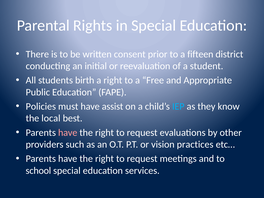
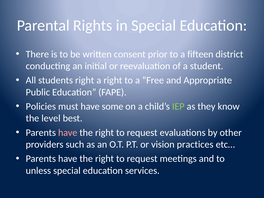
students birth: birth -> right (85, 80)
assist: assist -> some (113, 106)
IEP colour: light blue -> light green (178, 106)
local: local -> level (51, 118)
school: school -> unless (38, 171)
